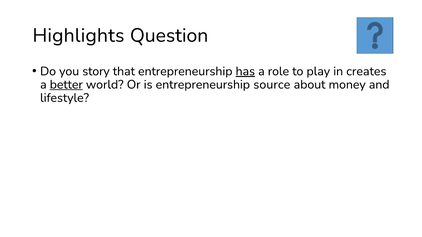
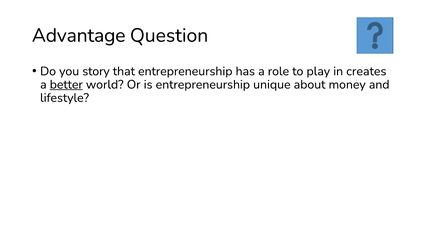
Highlights: Highlights -> Advantage (79, 35)
has underline: present -> none (245, 71)
source: source -> unique (272, 85)
